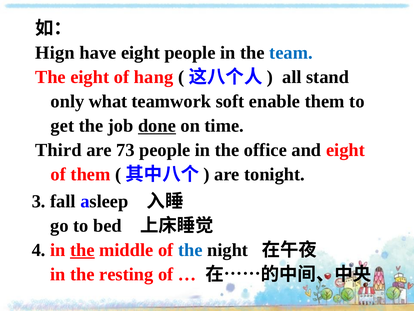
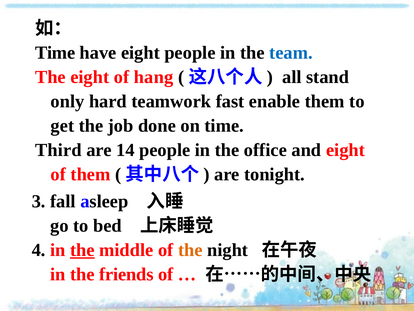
Hign: Hign -> Time (55, 53)
what: what -> hard (108, 101)
soft: soft -> fast (230, 101)
done underline: present -> none (157, 126)
73: 73 -> 14 (125, 150)
the colour: blue -> orange (190, 250)
resting: resting -> friends (126, 274)
